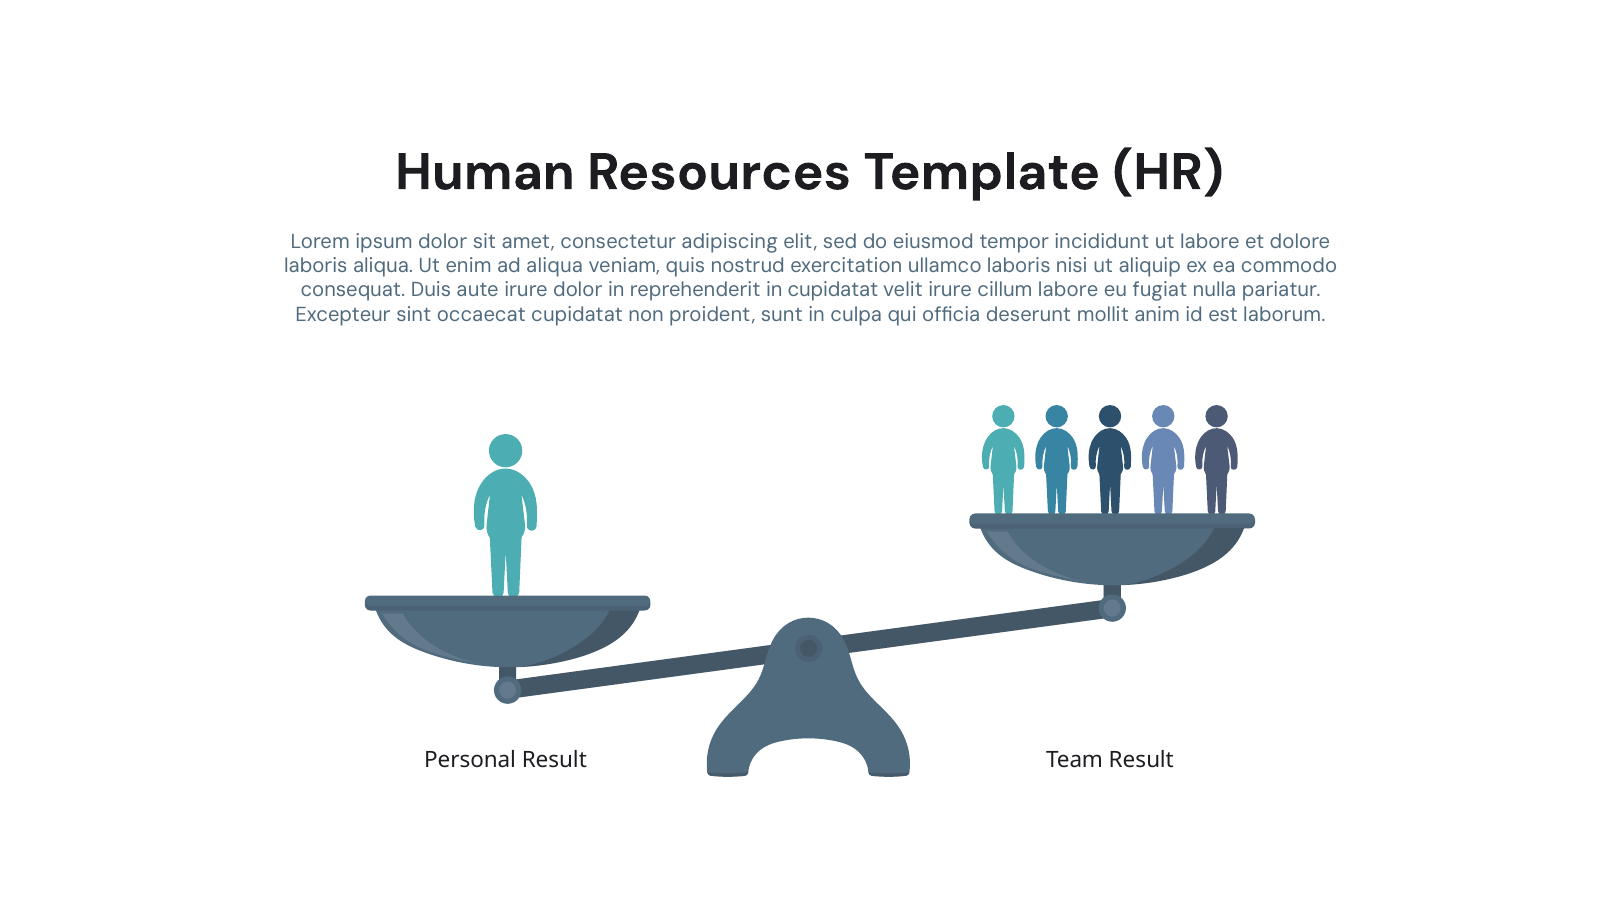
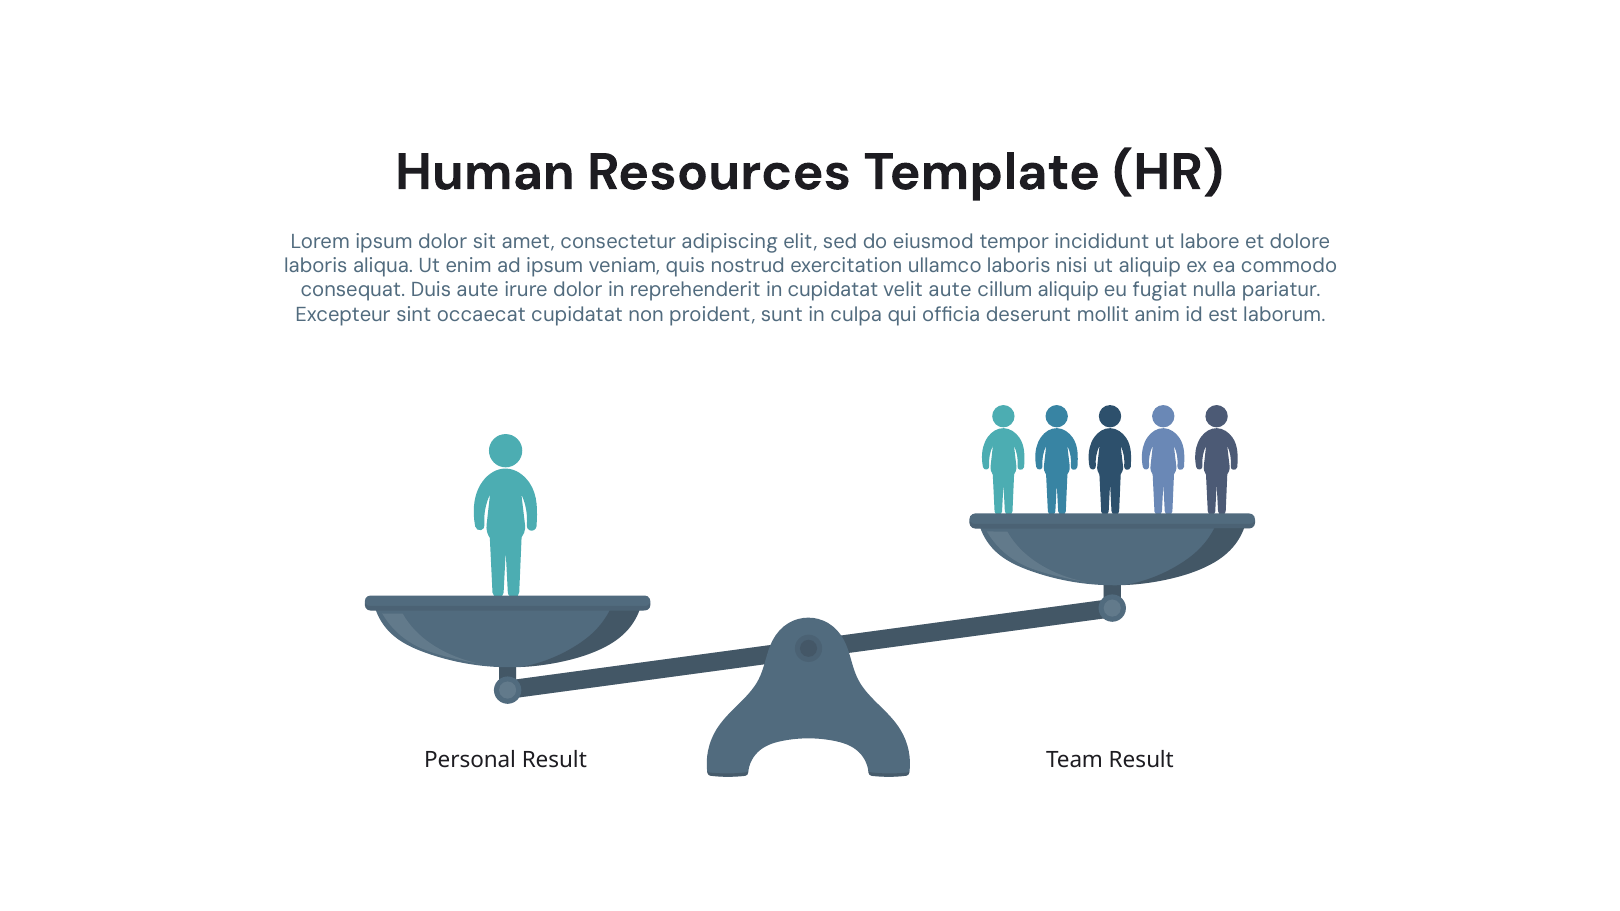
ad aliqua: aliqua -> ipsum (555, 266)
velit irure: irure -> aute (950, 290)
cillum labore: labore -> aliquip (1068, 290)
